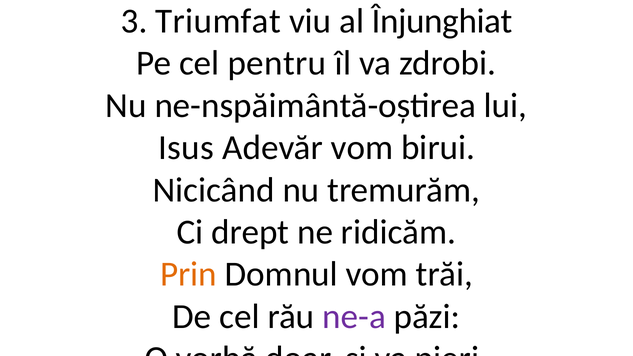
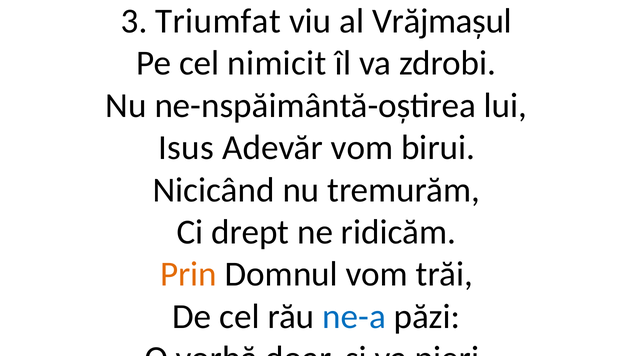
Înjunghiat: Înjunghiat -> Vrăjmașul (442, 21)
pentru: pentru -> nimicit (277, 63)
ne-a colour: purple -> blue (354, 317)
